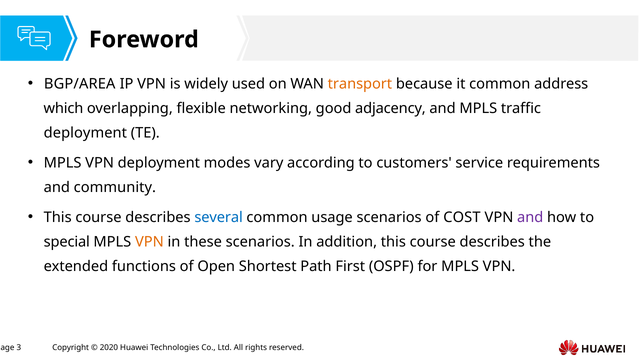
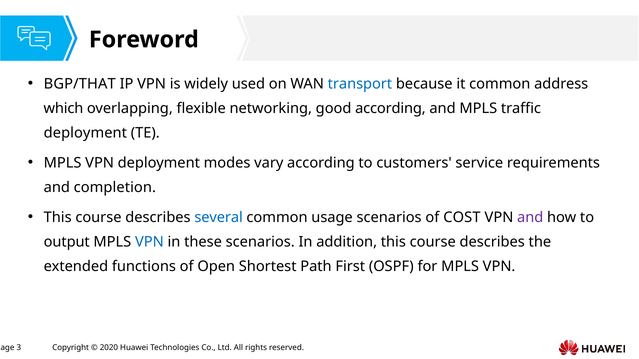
BGP/AREA: BGP/AREA -> BGP/THAT (80, 84)
transport colour: orange -> blue (360, 84)
good adjacency: adjacency -> according (390, 109)
community: community -> completion (115, 188)
special: special -> output (67, 242)
VPN colour: orange -> blue (149, 242)
